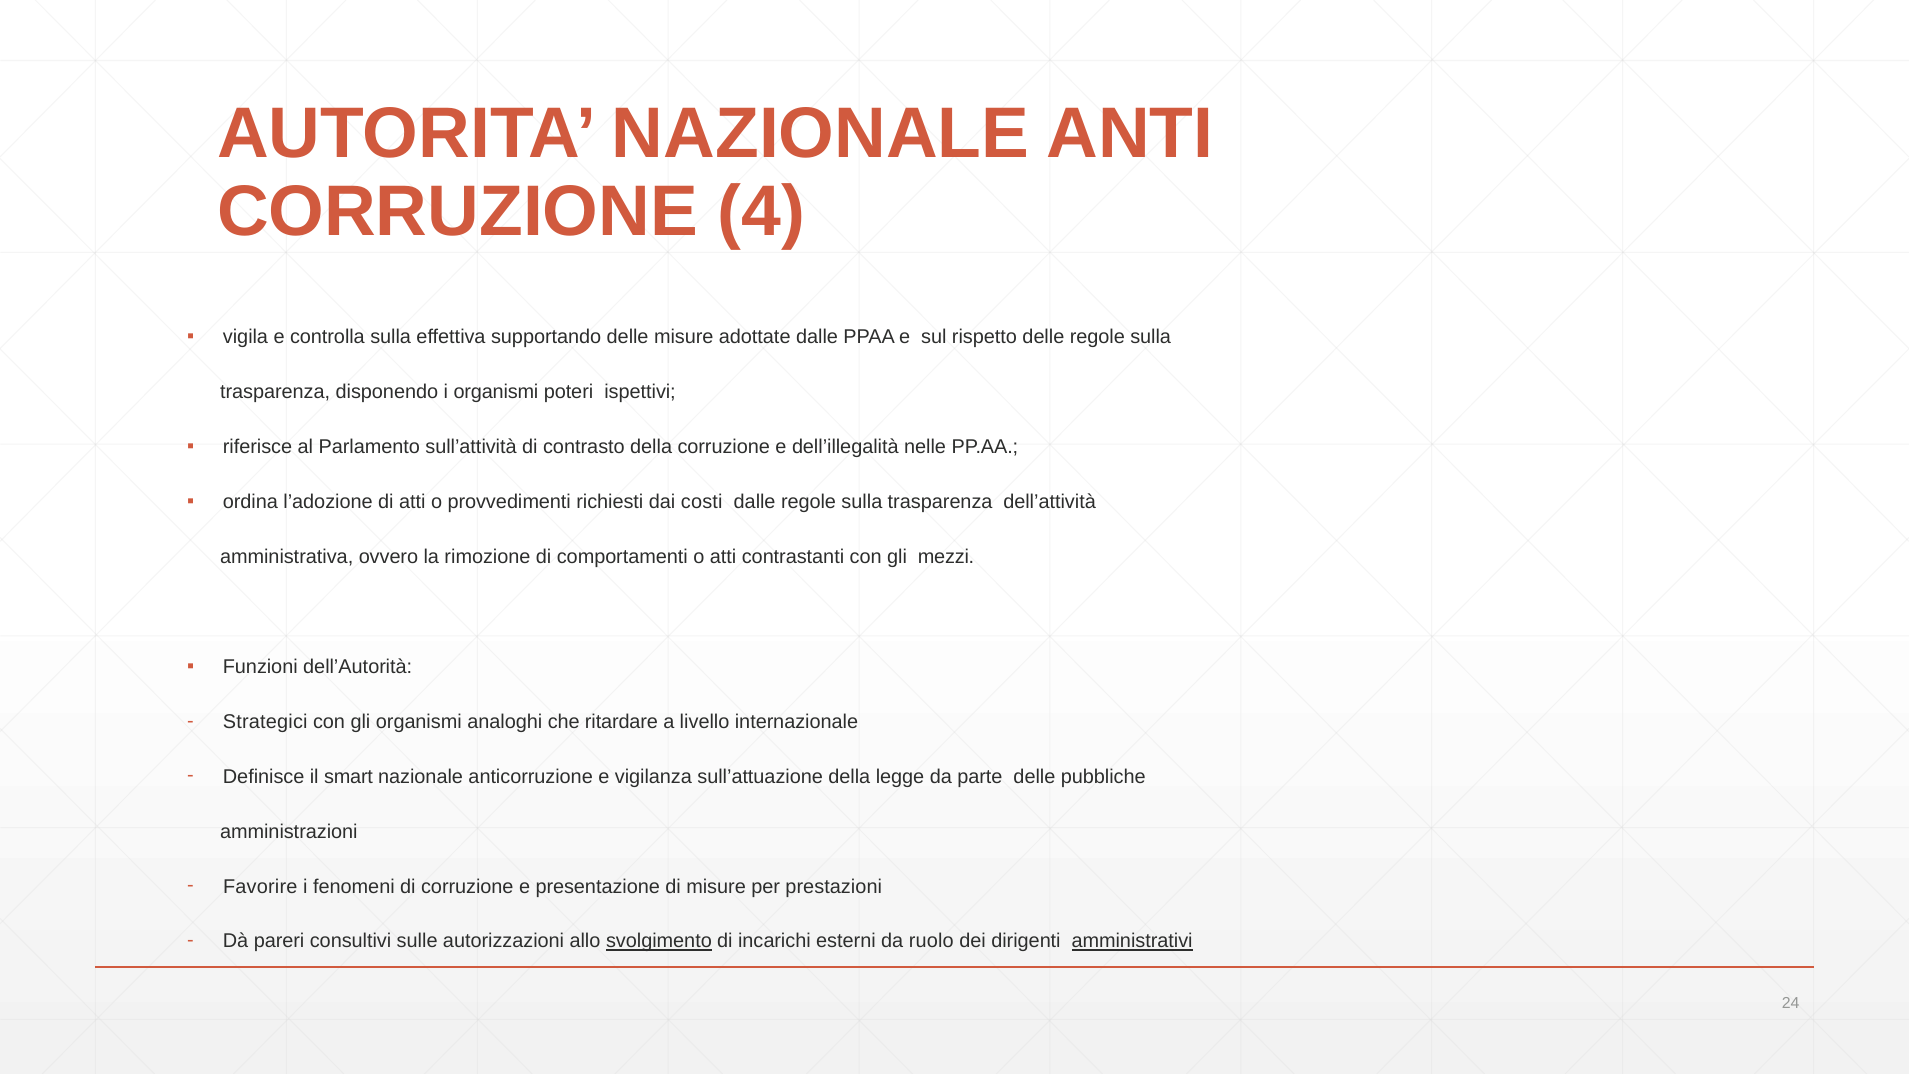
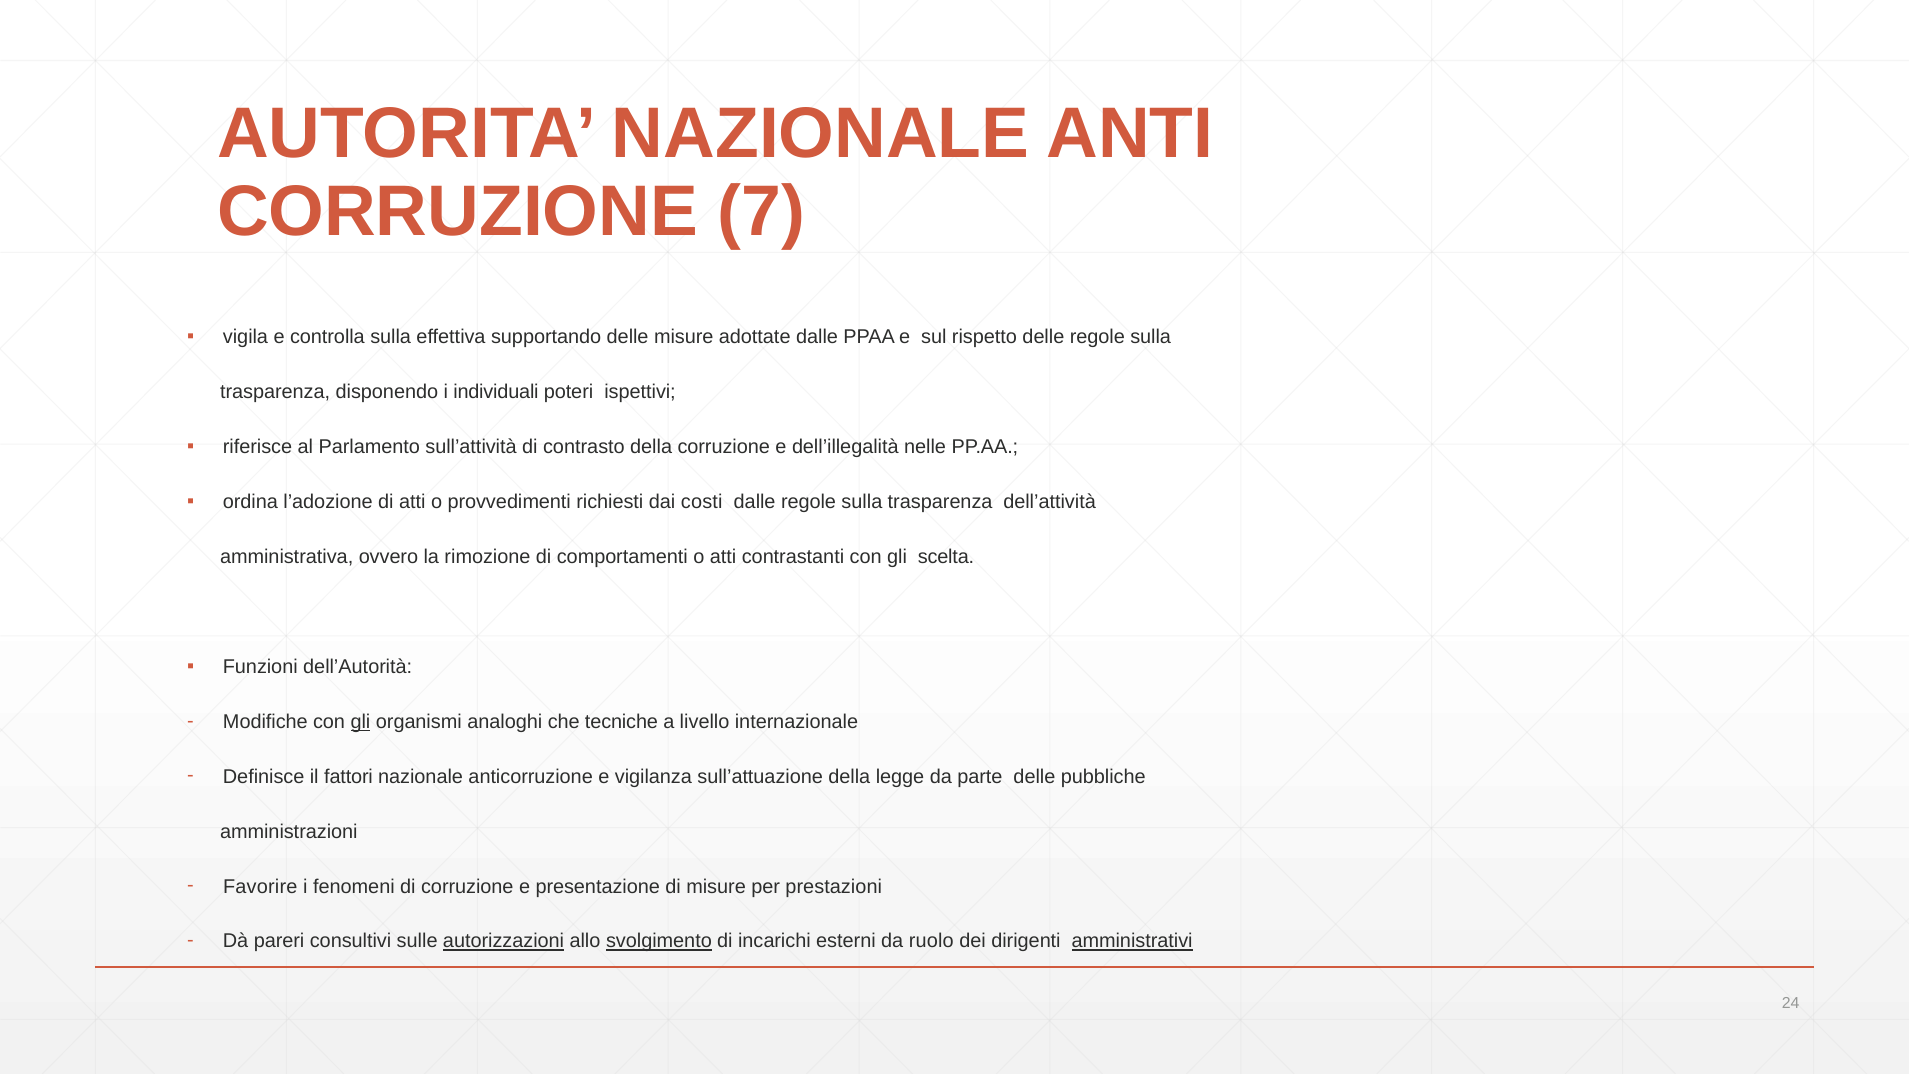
4: 4 -> 7 (762, 211)
i organismi: organismi -> individuali (496, 392)
mezzi: mezzi -> scelta (946, 557)
Strategici: Strategici -> Modifiche (265, 722)
gli underline: none -> present (361, 722)
ritardare: ritardare -> tecniche (621, 722)
smart: smart -> fattori (349, 777)
autorizzazioni underline: none -> present (504, 941)
